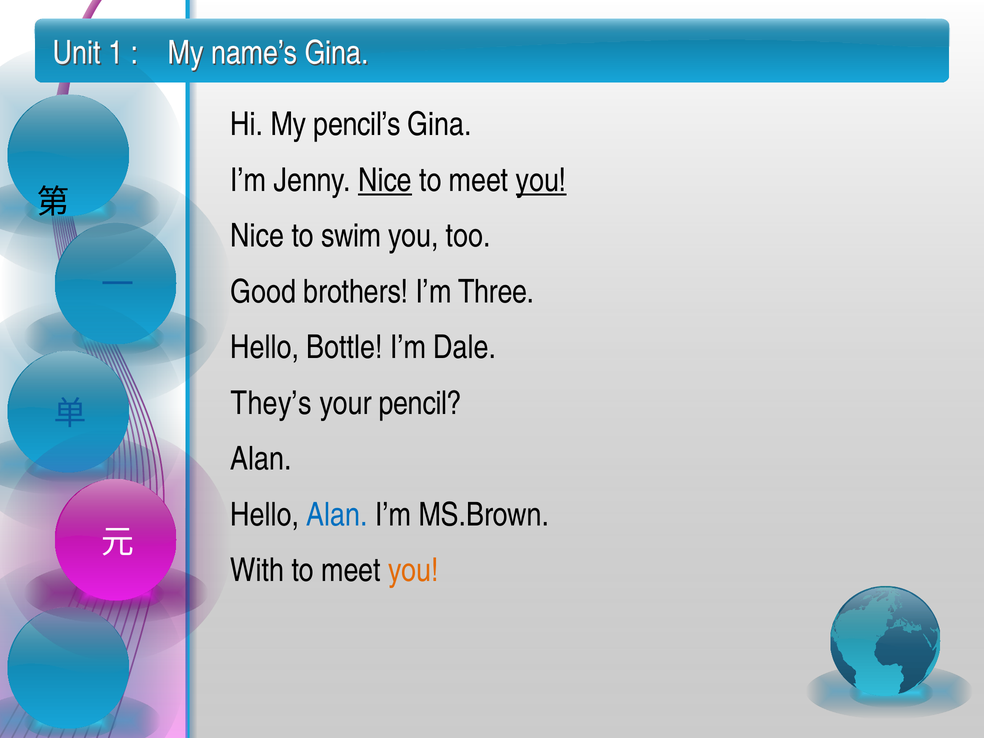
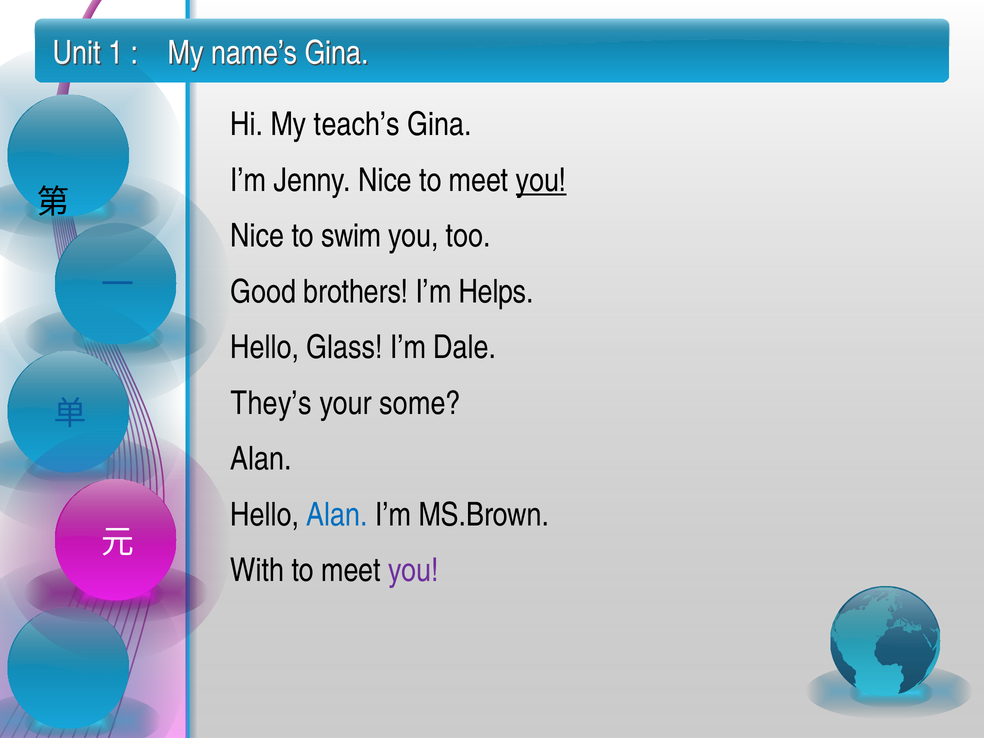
pencil’s: pencil’s -> teach’s (357, 124)
Nice underline: present -> none (385, 180)
Three: Three -> Helps (496, 292)
Bottle: Bottle -> Glass (345, 347)
pencil: pencil -> some (420, 403)
you colour: orange -> purple (413, 570)
